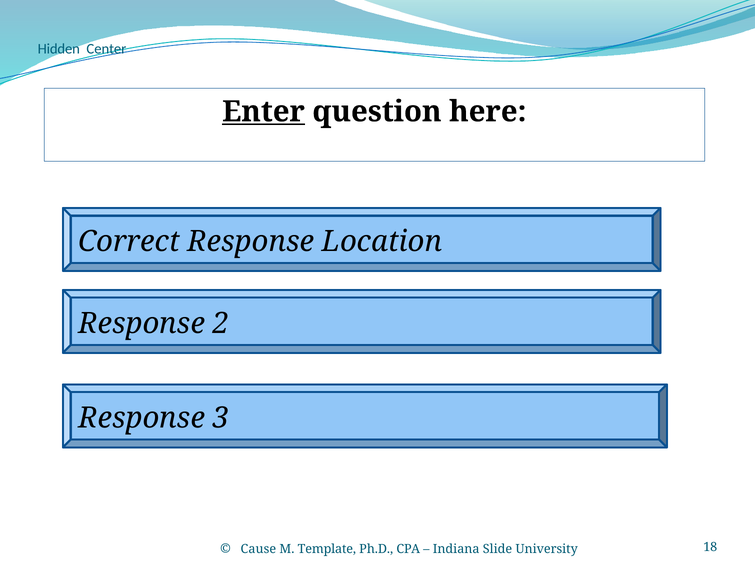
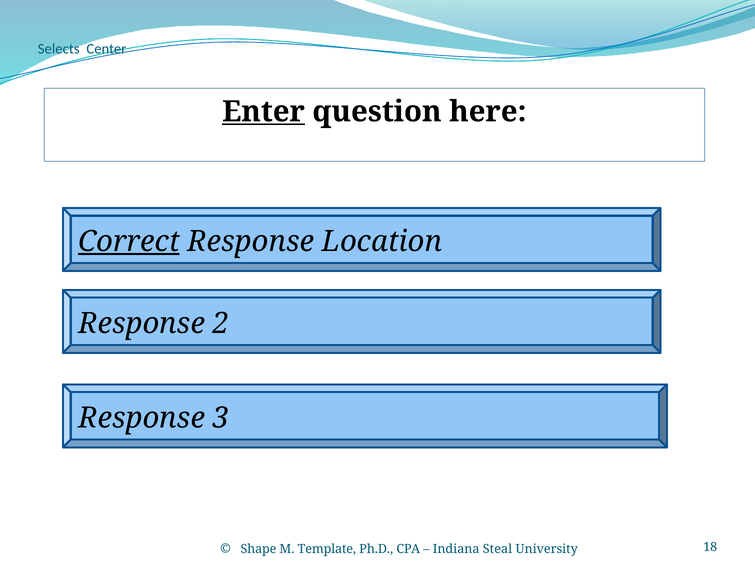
Hidden: Hidden -> Selects (59, 49)
Correct underline: none -> present (129, 241)
Cause: Cause -> Shape (258, 548)
Slide: Slide -> Steal (497, 548)
